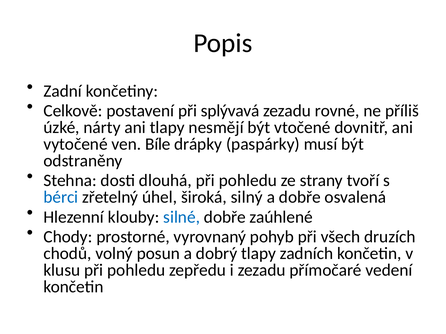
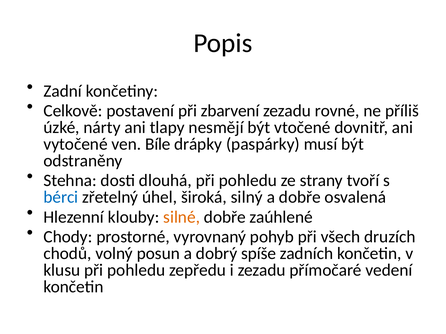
splývavá: splývavá -> zbarvení (230, 111)
silné colour: blue -> orange (182, 217)
dobrý tlapy: tlapy -> spíše (259, 254)
